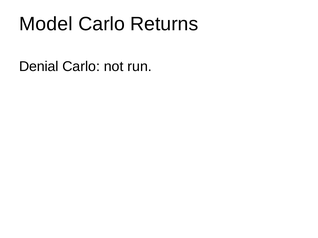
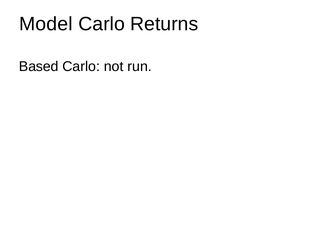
Denial: Denial -> Based (39, 67)
